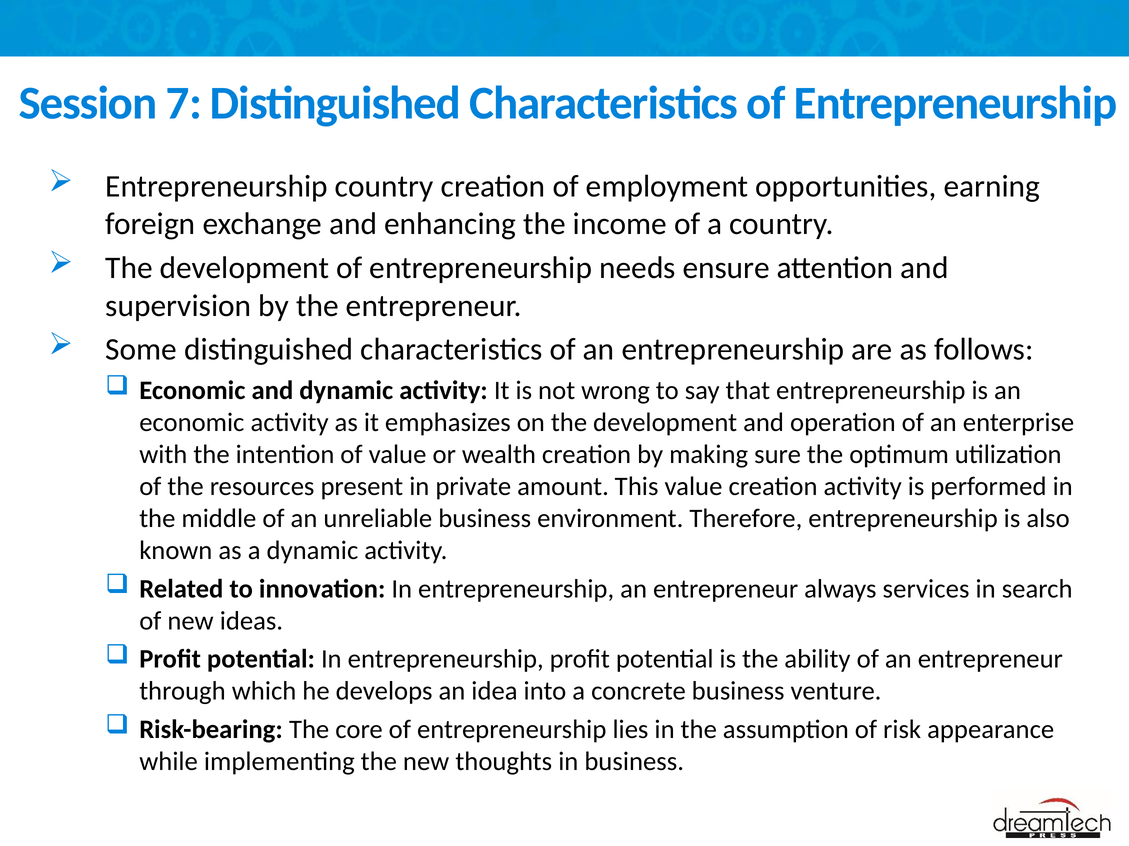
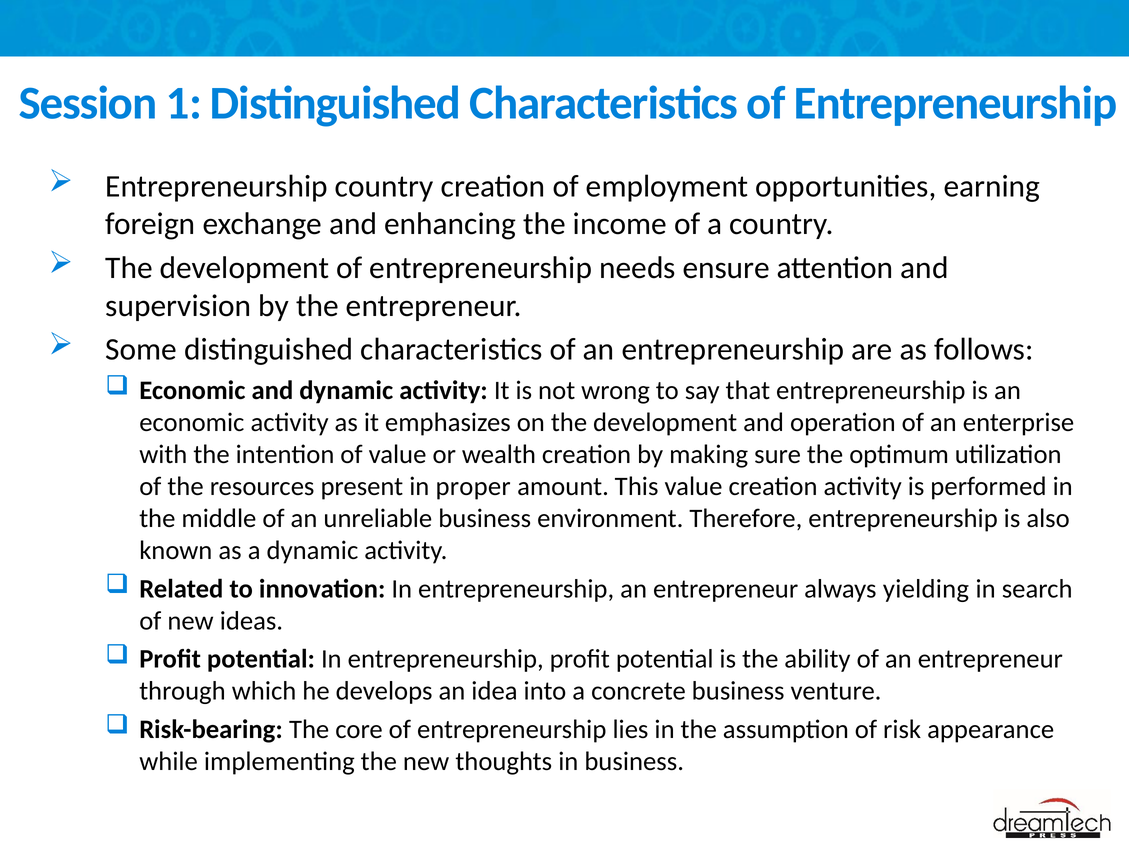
7: 7 -> 1 (184, 103)
private: private -> proper (473, 487)
services: services -> yielding (926, 589)
